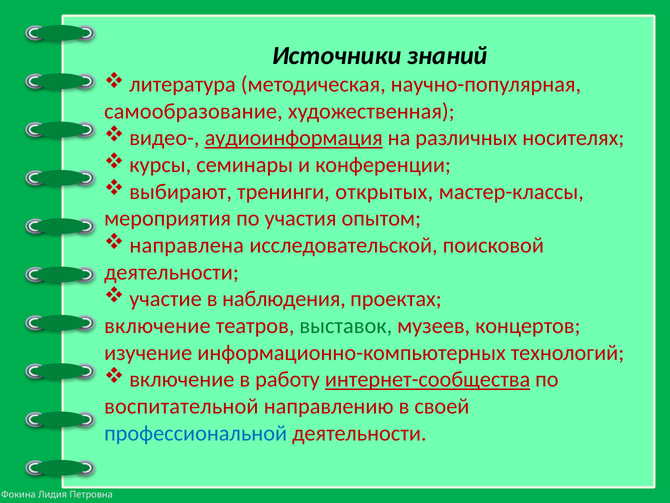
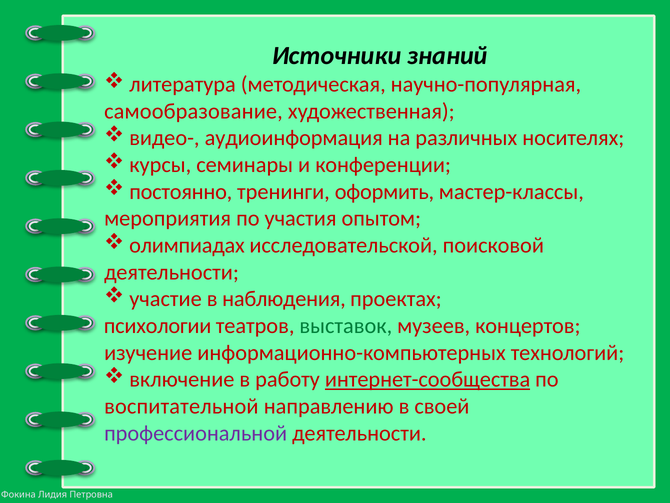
аудиоинформация underline: present -> none (294, 138)
выбирают: выбирают -> постоянно (181, 191)
открытых: открытых -> оформить (384, 191)
направлена: направлена -> олимпиадах (187, 245)
включение: включение -> психологии (158, 325)
профессиональной colour: blue -> purple (196, 433)
